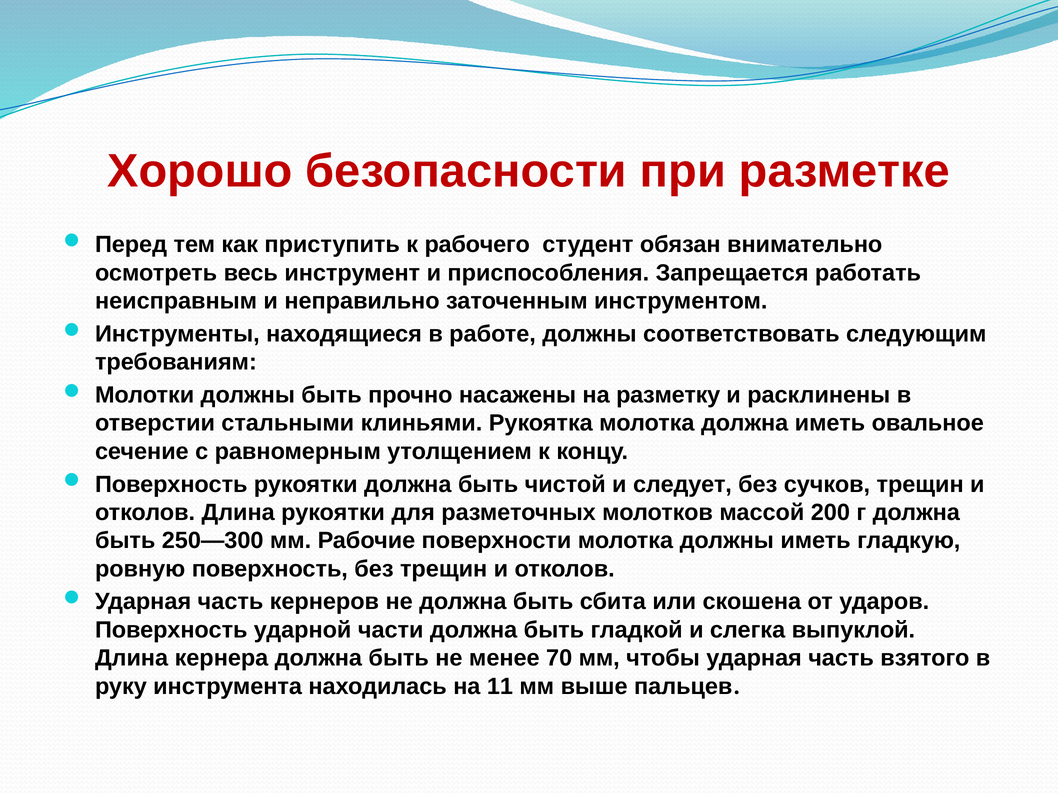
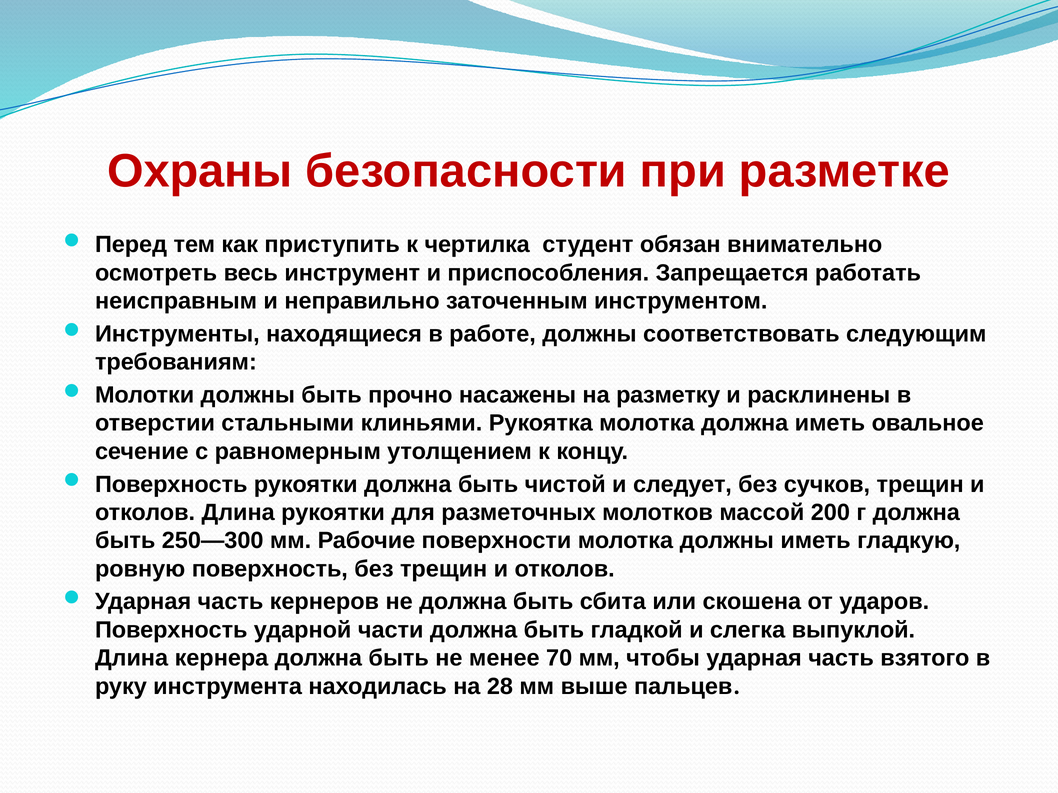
Хорошо: Хорошо -> Охраны (200, 171)
рабочего: рабочего -> чертилка (477, 245)
11: 11 -> 28 (500, 687)
